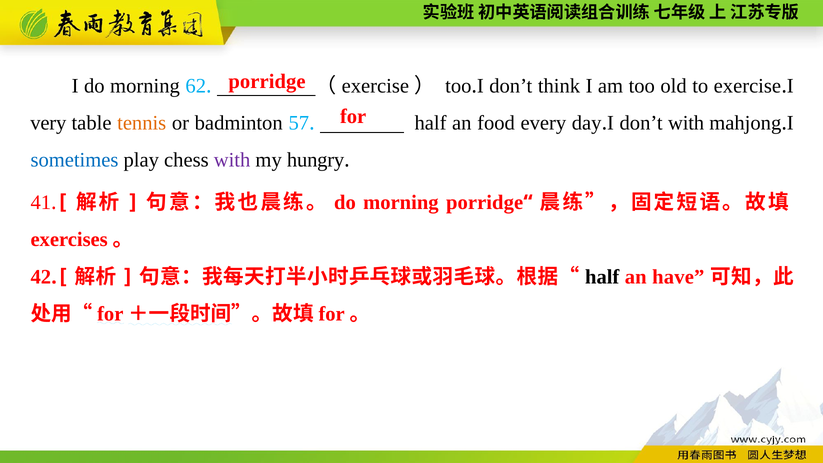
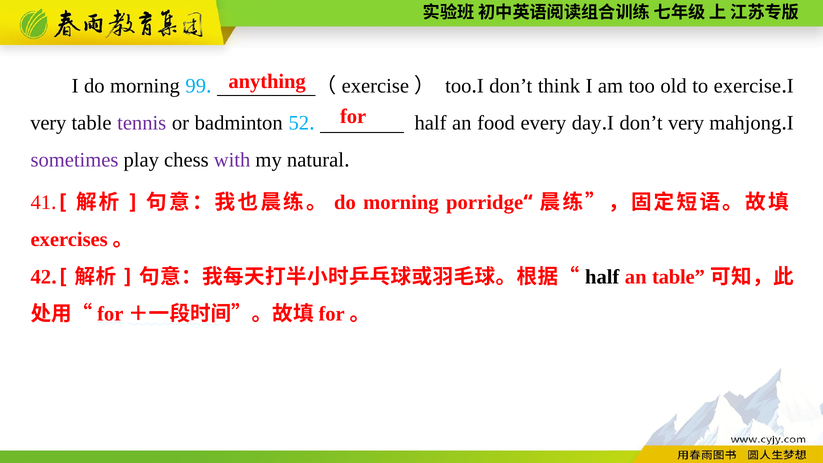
porridge: porridge -> anything (267, 81)
62: 62 -> 99 (196, 86)
tennis colour: orange -> purple (142, 123)
57: 57 -> 52 (299, 123)
don’t with: with -> very (686, 123)
sometimes colour: blue -> purple (74, 160)
hungry: hungry -> natural (316, 160)
an have: have -> table (678, 277)
